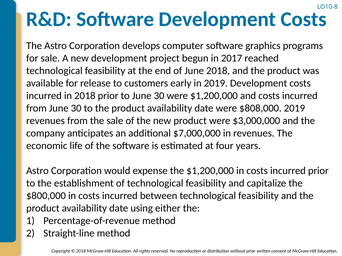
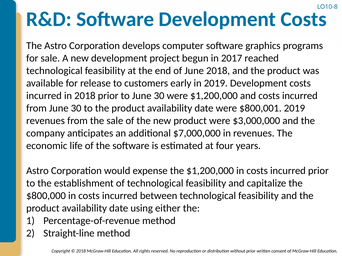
$808,000: $808,000 -> $800,001 (260, 108)
